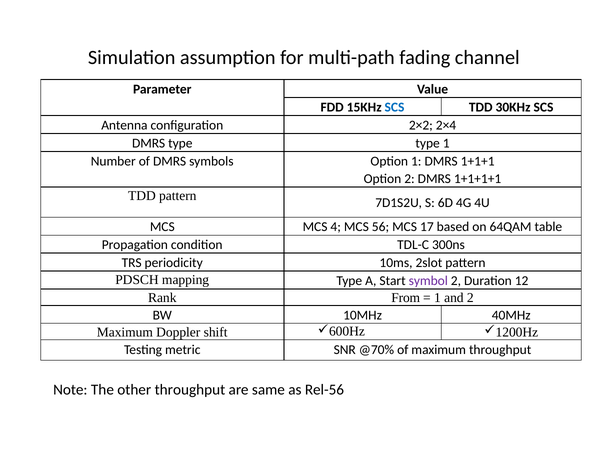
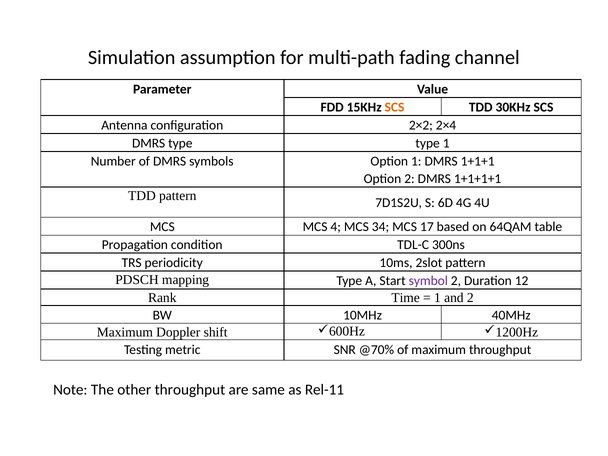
SCS colour: blue -> orange (395, 107)
56: 56 -> 34 (380, 227)
From: From -> Time (406, 298)
Rel-56: Rel-56 -> Rel-11 (324, 390)
